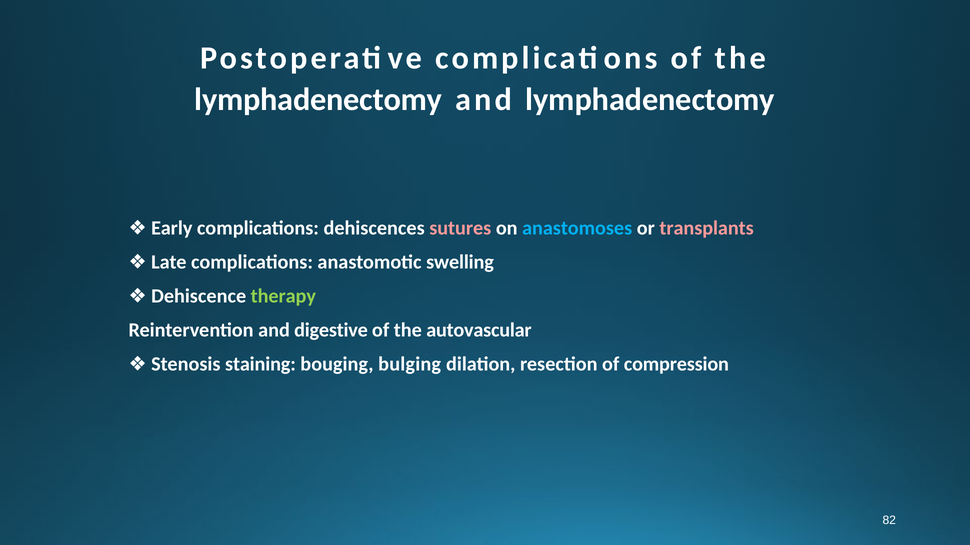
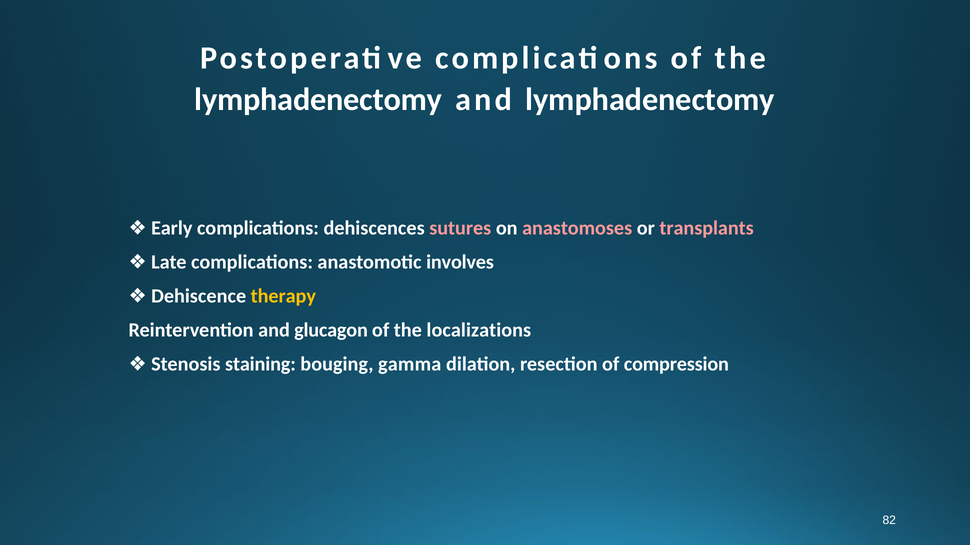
anastomoses colour: light blue -> pink (577, 228)
swelling: swelling -> involves (460, 262)
therapy colour: light green -> yellow (283, 296)
digestive: digestive -> glucagon (331, 330)
autovascular: autovascular -> localizations (479, 330)
bulging: bulging -> gamma (410, 364)
